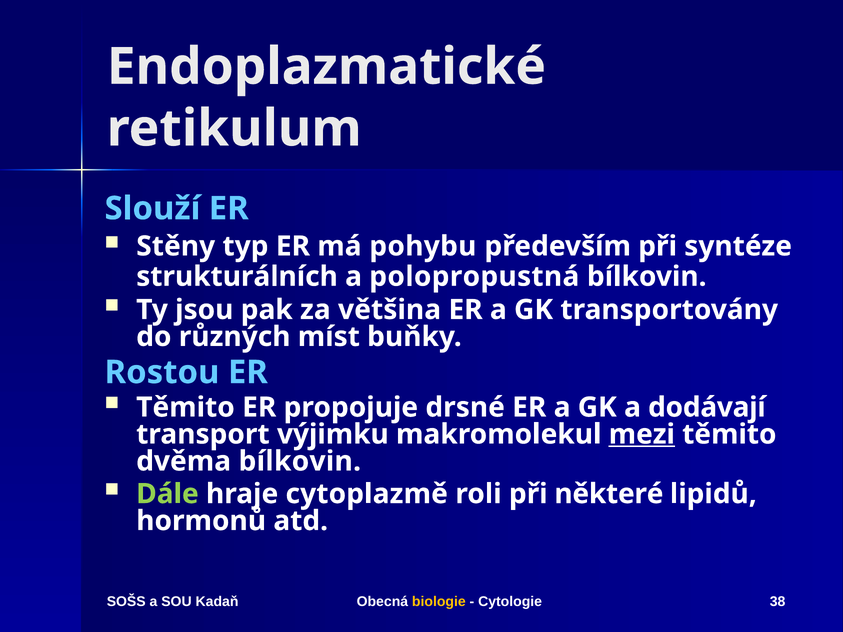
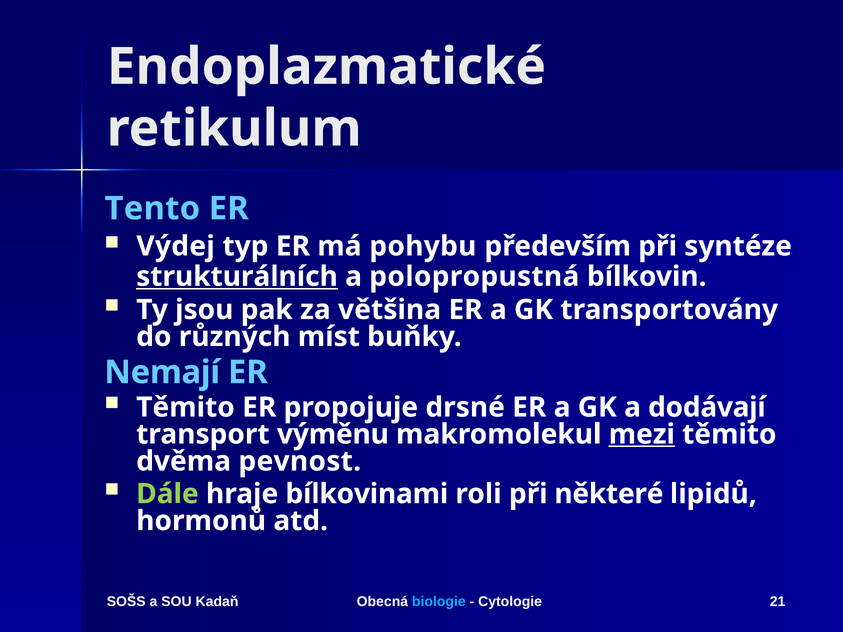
Slouží: Slouží -> Tento (152, 209)
Stěny: Stěny -> Výdej (176, 246)
strukturálních underline: none -> present (237, 277)
Rostou: Rostou -> Nemají (162, 372)
výjimku: výjimku -> výměnu (333, 434)
dvěma bílkovin: bílkovin -> pevnost (300, 461)
cytoplazmě: cytoplazmě -> bílkovinami (367, 494)
biologie colour: yellow -> light blue (439, 602)
38: 38 -> 21 (778, 602)
